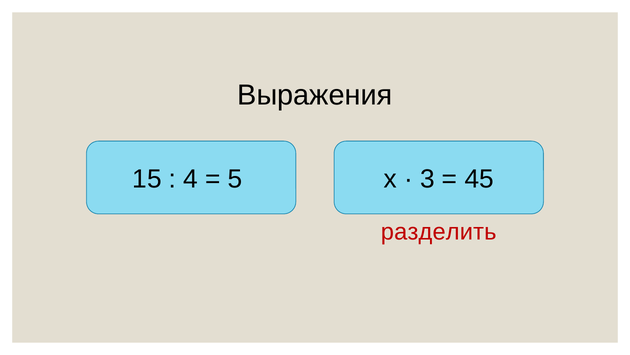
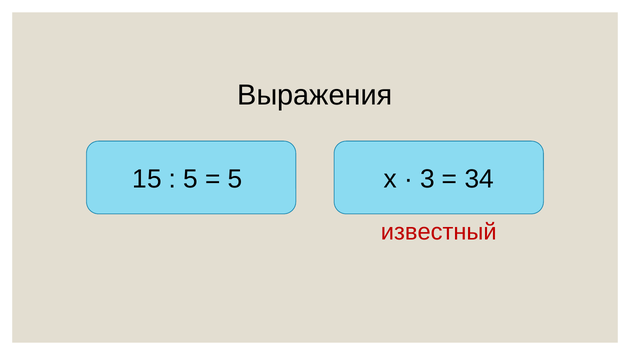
4: 4 -> 5 (191, 179)
45: 45 -> 34 (479, 179)
разделить: разделить -> известный (439, 232)
